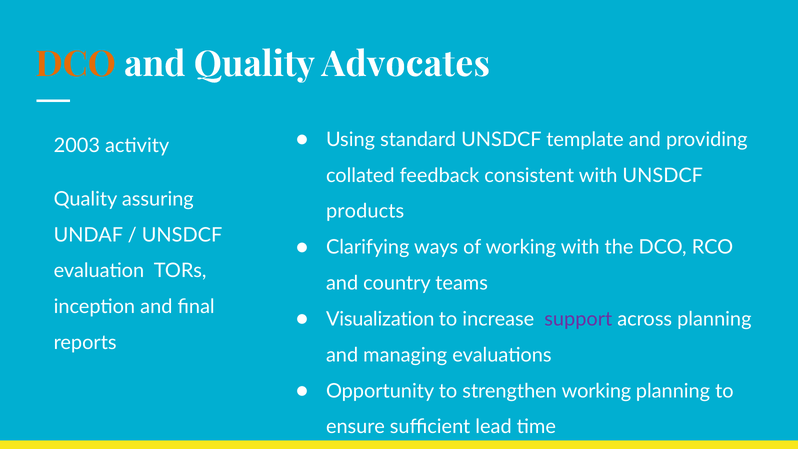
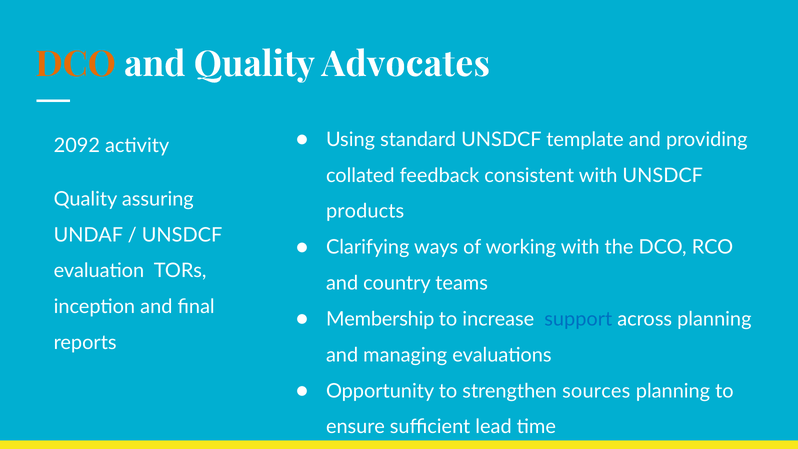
2003: 2003 -> 2092 (77, 145)
Visualization: Visualization -> Membership (380, 319)
support colour: purple -> blue (578, 319)
strengthen working: working -> sources (596, 391)
